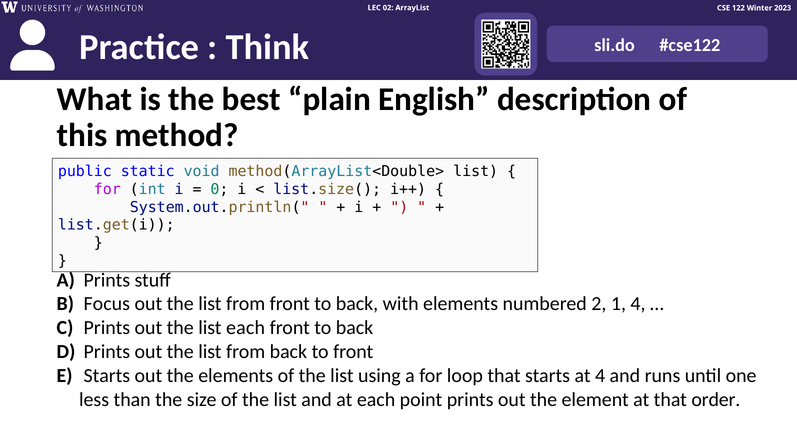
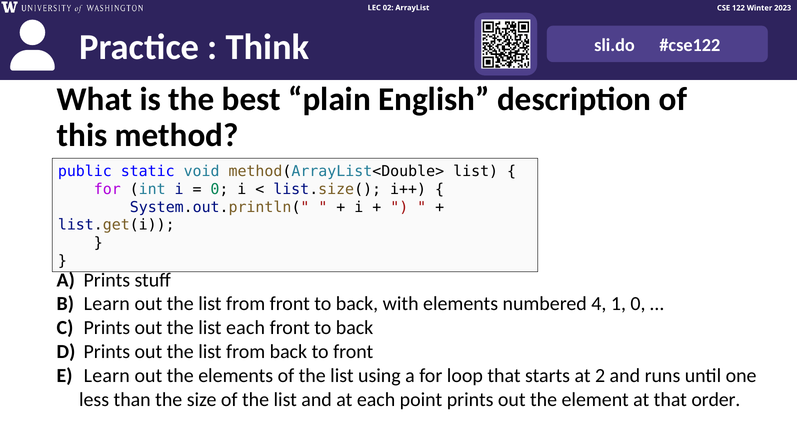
Focus: Focus -> Learn (107, 304)
2: 2 -> 4 (599, 304)
1 4: 4 -> 0 (638, 304)
Starts: Starts -> Learn (107, 376)
at 4: 4 -> 2 (600, 376)
